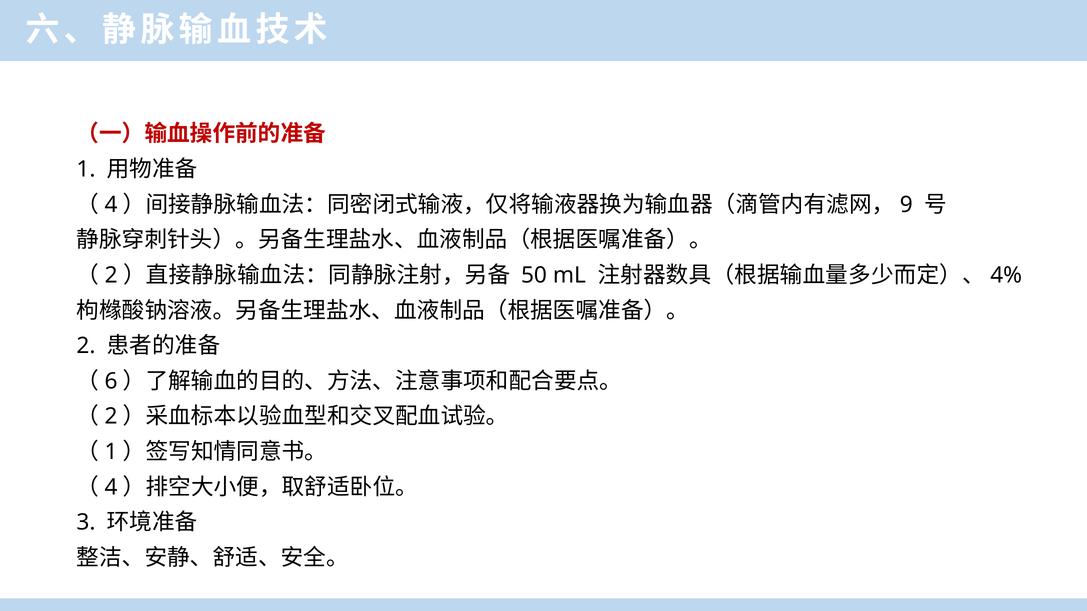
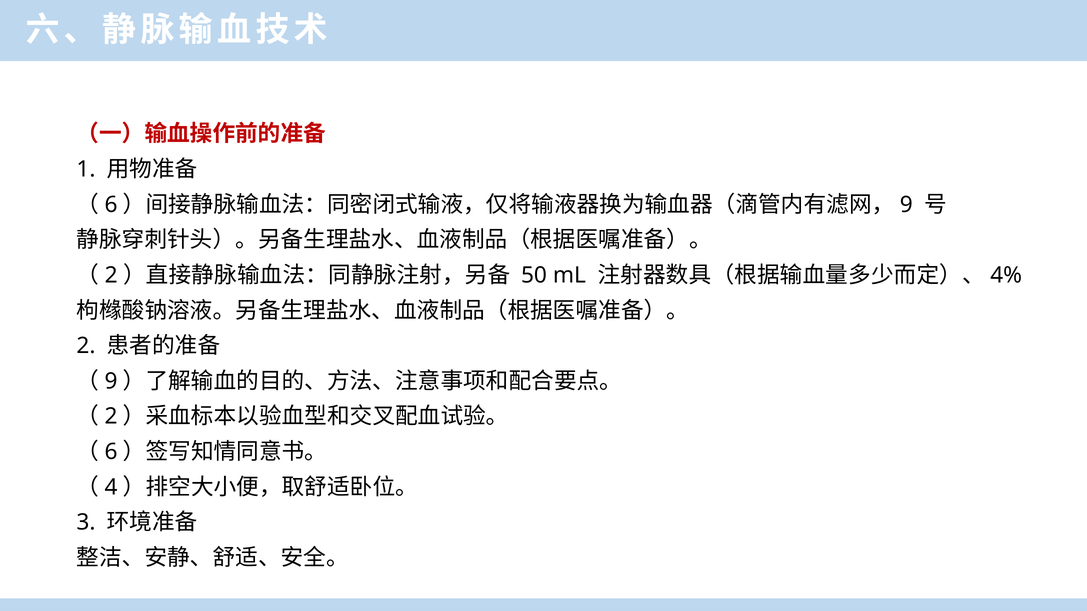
4: 4 -> 6 (111, 205)
6: 6 -> 9 (111, 381)
1: 1 -> 6 (111, 452)
